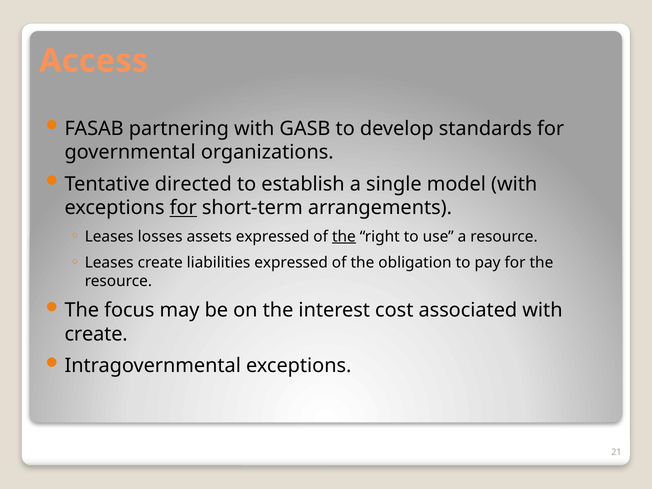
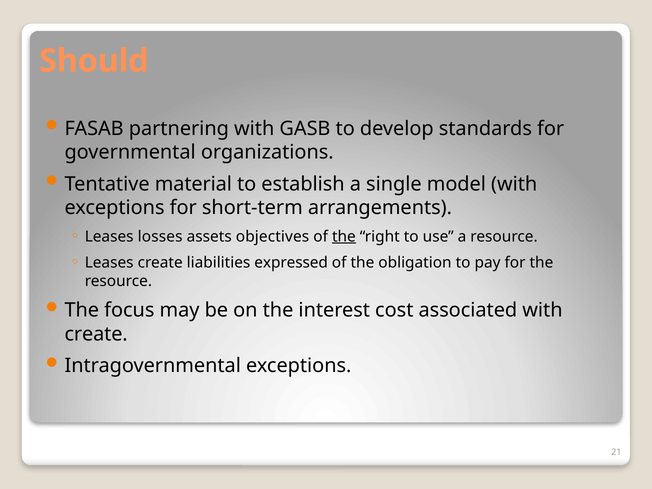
Access: Access -> Should (94, 61)
directed: directed -> material (193, 184)
for underline: present -> none (183, 208)
assets expressed: expressed -> objectives (273, 236)
